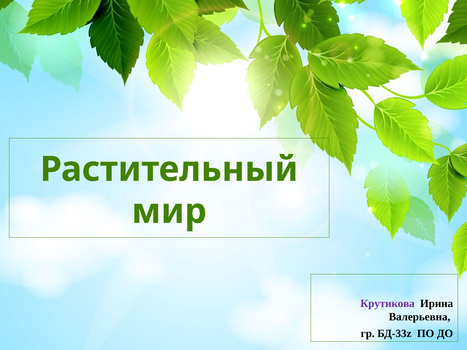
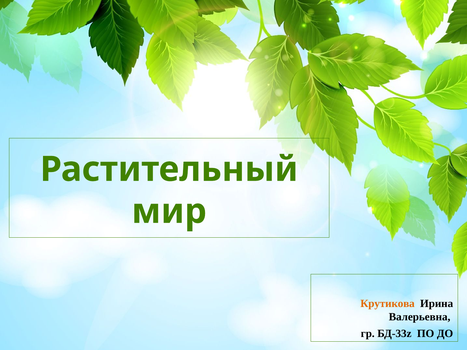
Крутикова colour: purple -> orange (388, 304)
